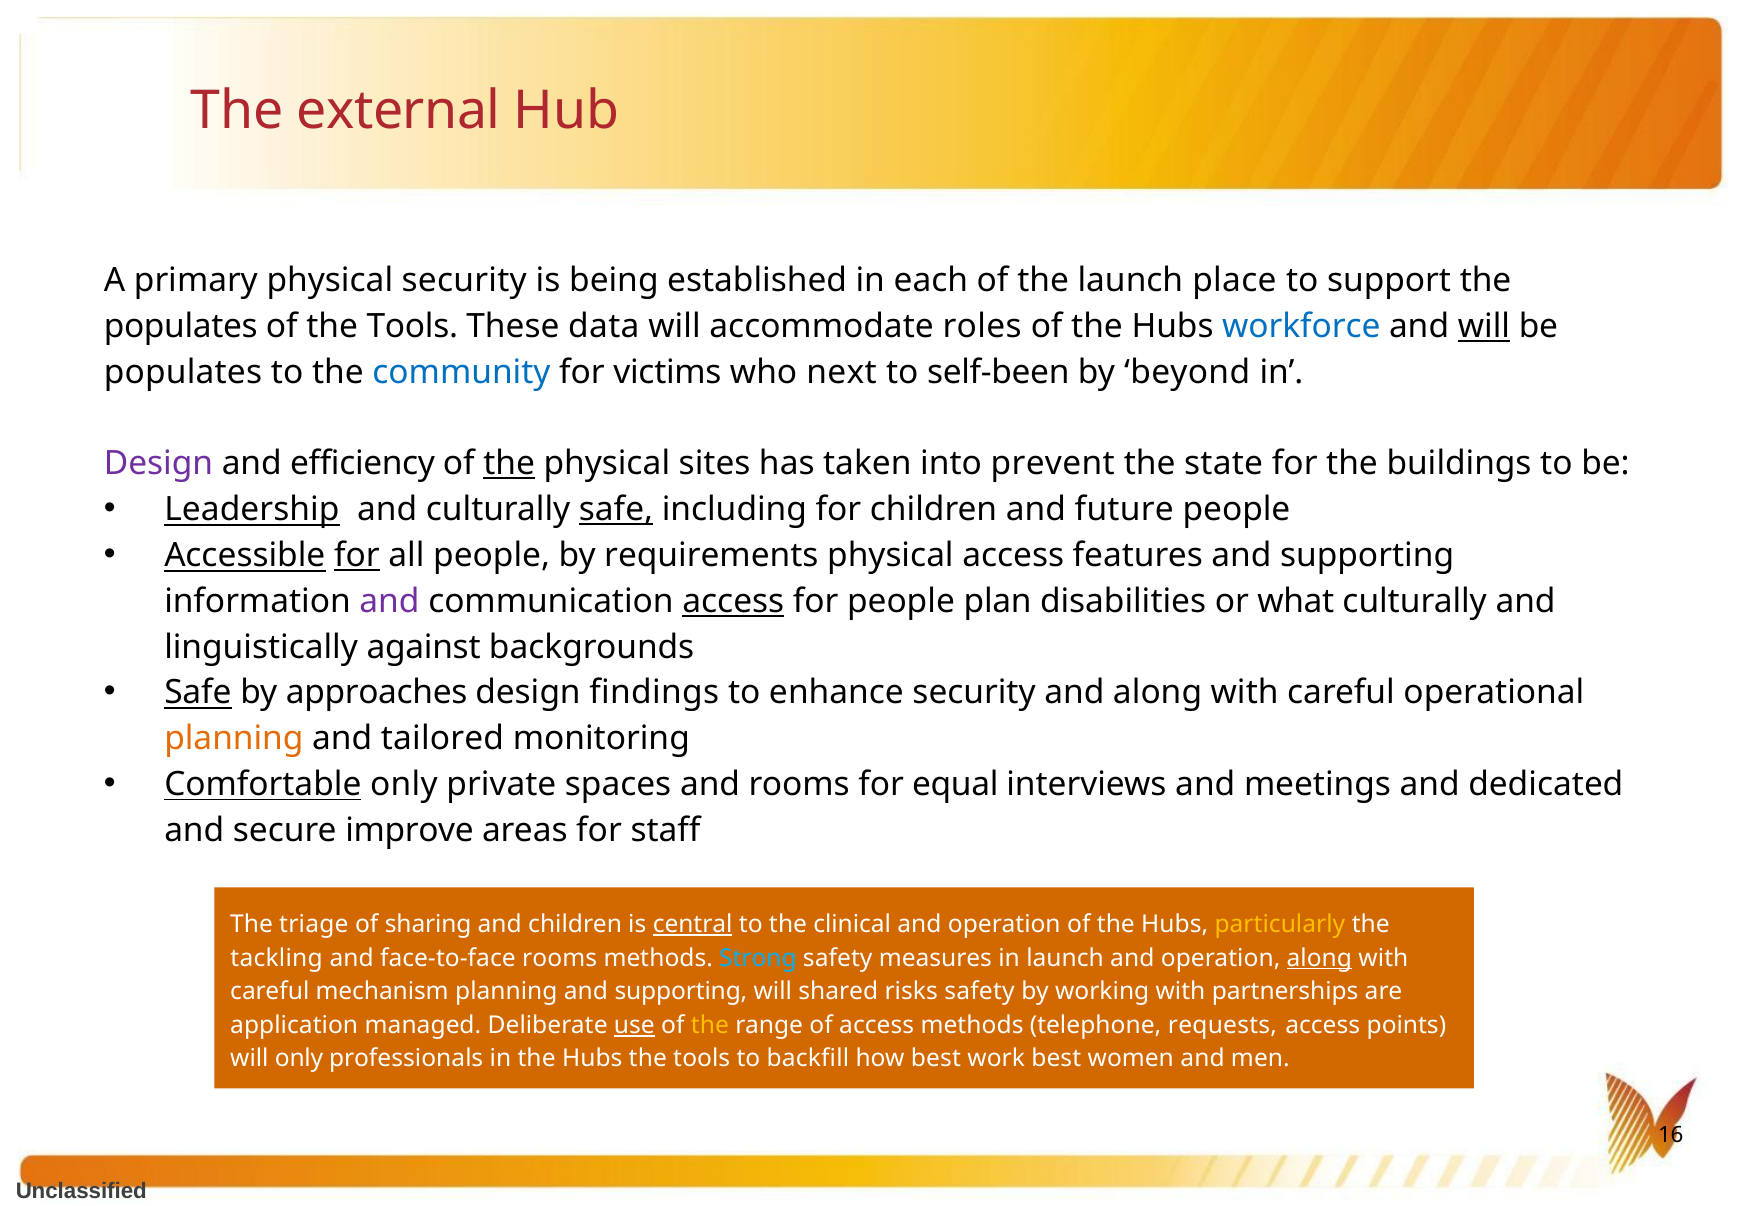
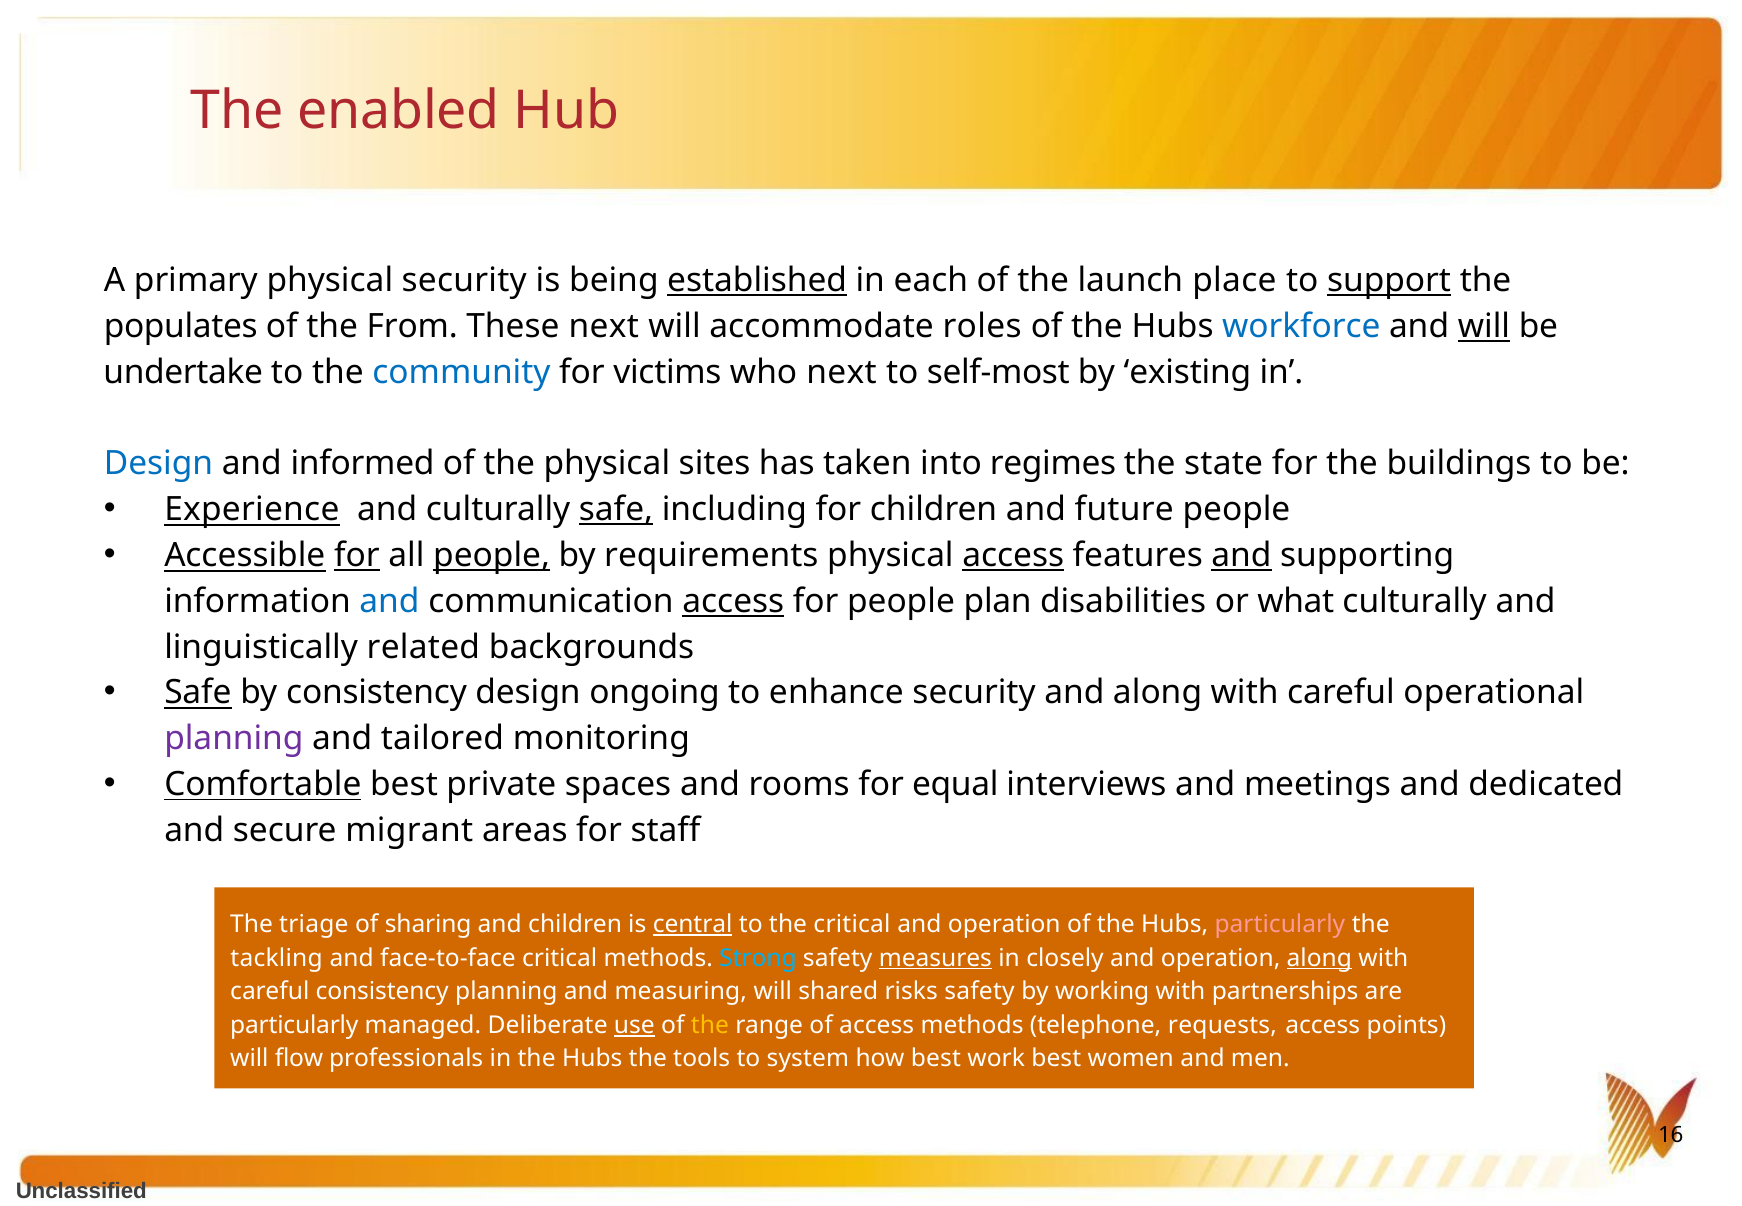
external: external -> enabled (399, 111)
established underline: none -> present (757, 281)
support underline: none -> present (1389, 281)
of the Tools: Tools -> From (412, 327)
These data: data -> next (604, 327)
populates: populates -> undertake (183, 372)
self-been: self-been -> self-most (998, 372)
beyond: beyond -> existing (1187, 372)
Design colour: purple -> blue (158, 464)
efficiency: efficiency -> informed (363, 464)
the underline: present -> none (509, 464)
prevent: prevent -> regimes (1053, 464)
Leadership: Leadership -> Experience (252, 510)
people underline: none -> present (492, 555)
access underline: none -> present (1013, 555)
and underline: none -> present (1241, 555)
and colour: purple -> blue (389, 601)
against: against -> related (423, 647)
by approaches: approaches -> consistency (377, 693)
findings: findings -> ongoing (655, 693)
planning colour: orange -> purple (234, 738)
Comfortable only: only -> best (404, 784)
improve: improve -> migrant (409, 830)
the clinical: clinical -> critical (852, 924)
particularly colour: yellow -> pink (1280, 924)
face-to-face rooms: rooms -> critical (560, 958)
measures underline: none -> present (935, 958)
in launch: launch -> closely (1065, 958)
careful mechanism: mechanism -> consistency (382, 992)
planning and supporting: supporting -> measuring (681, 992)
application: application -> particularly (294, 1025)
will only: only -> flow (299, 1059)
backfill: backfill -> system (808, 1059)
